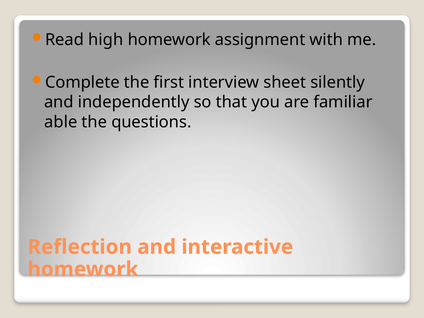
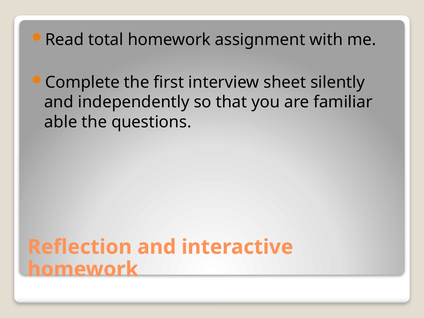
high: high -> total (106, 40)
